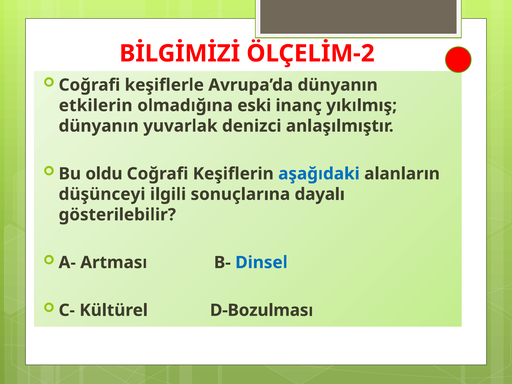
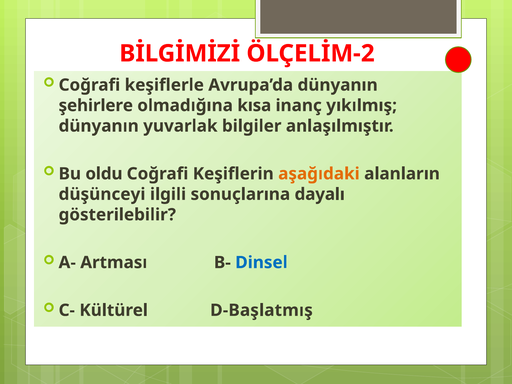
etkilerin: etkilerin -> şehirlere (96, 106)
eski: eski -> kısa (254, 106)
denizci: denizci -> bilgiler (252, 126)
aşağıdaki colour: blue -> orange (319, 174)
D-Bozulması: D-Bozulması -> D-Başlatmış (261, 310)
